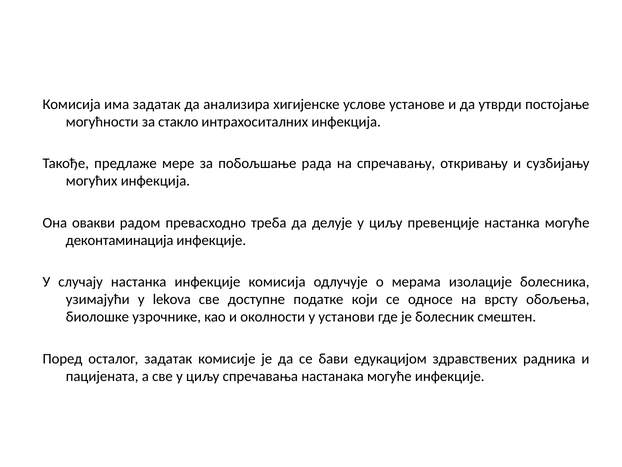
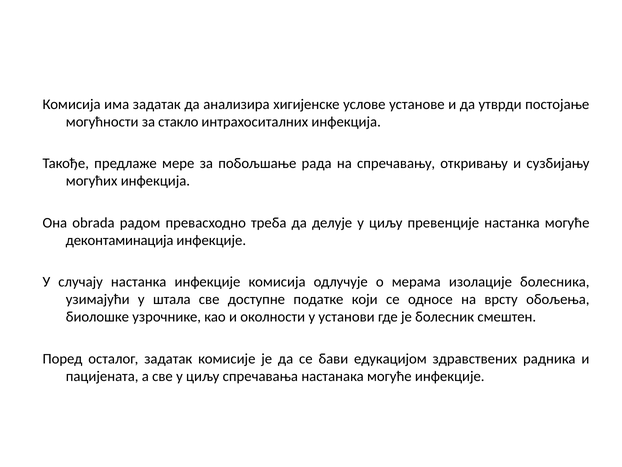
овакви: овакви -> obrada (93, 222)
lekova: lekova -> штала (172, 299)
